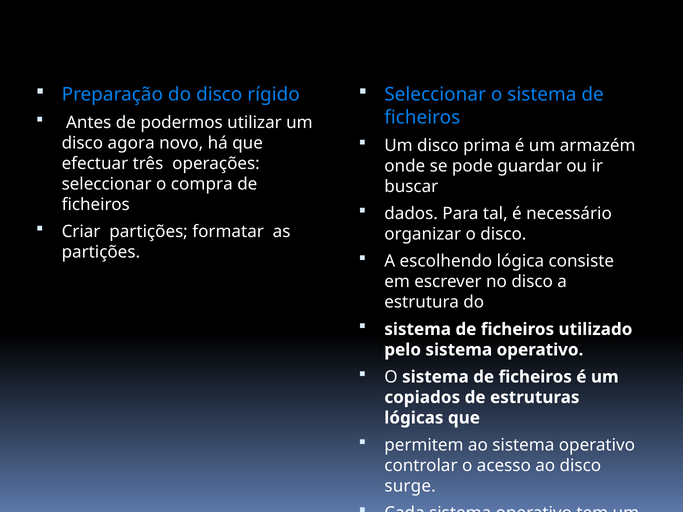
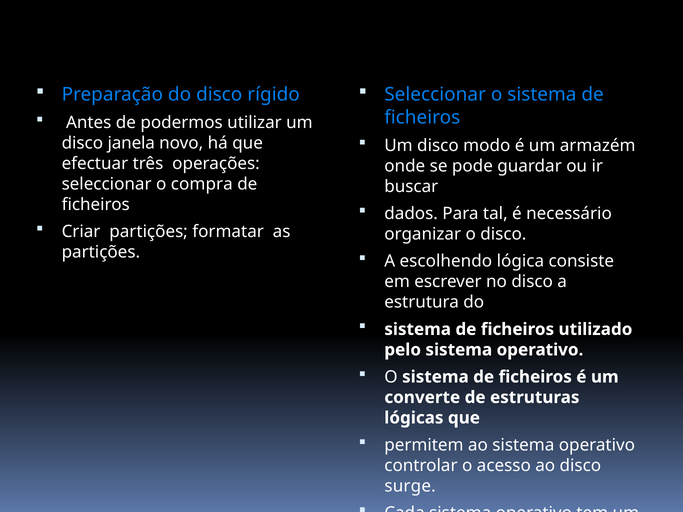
prima: prima -> modo (487, 146)
agora: agora -> janela (131, 143)
copiados: copiados -> converte (422, 398)
